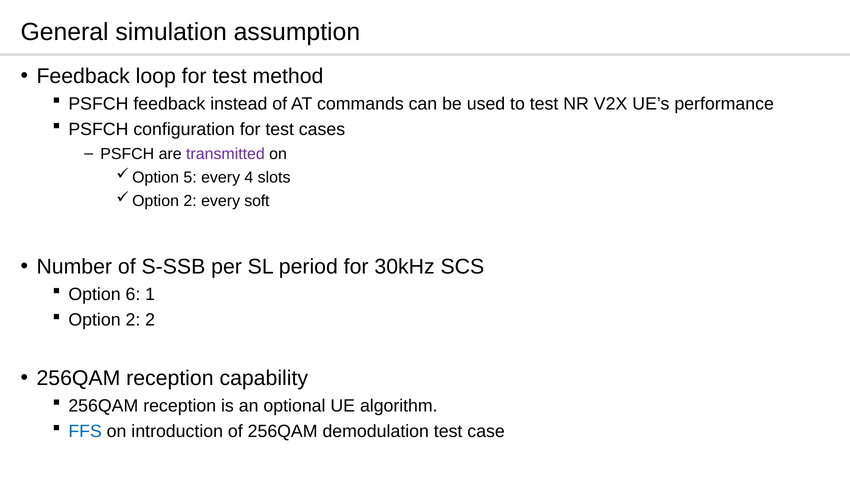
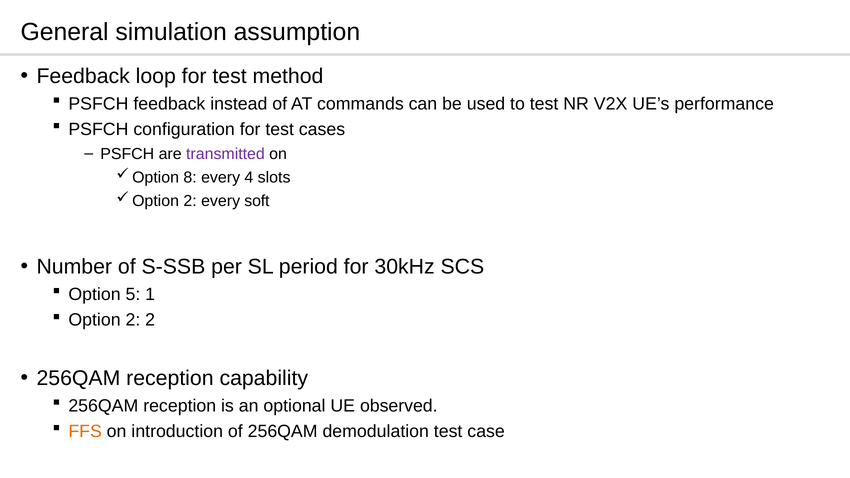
5: 5 -> 8 (190, 177)
6: 6 -> 5 (133, 294)
algorithm: algorithm -> observed (399, 406)
FFS colour: blue -> orange (85, 432)
